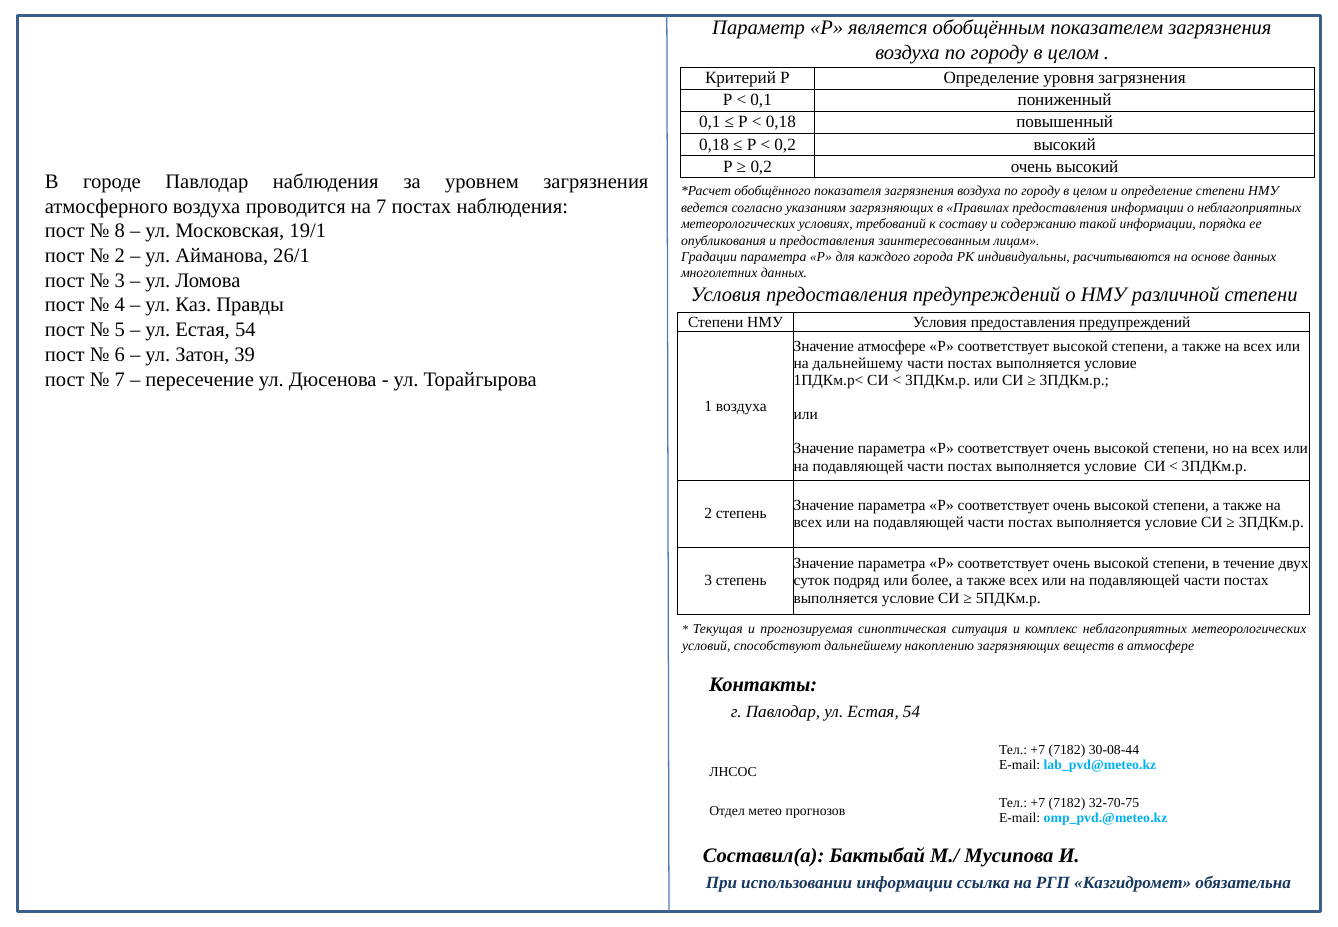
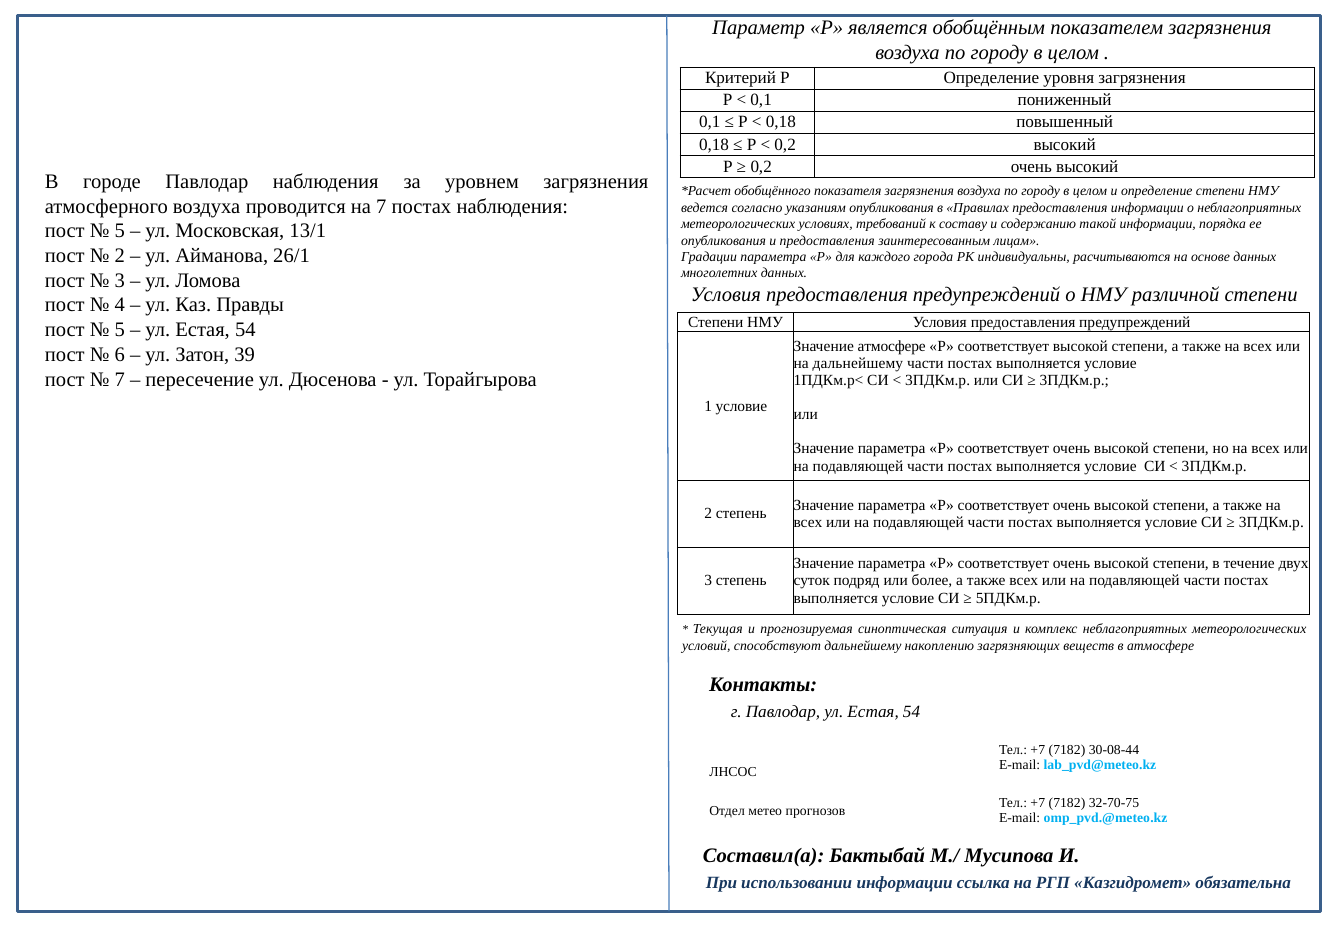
указаниям загрязняющих: загрязняющих -> опубликования (892, 207)
8: 8 -> 5 (120, 231)
19/1: 19/1 -> 13/1 (308, 231)
1 воздуха: воздуха -> условие (741, 406)
